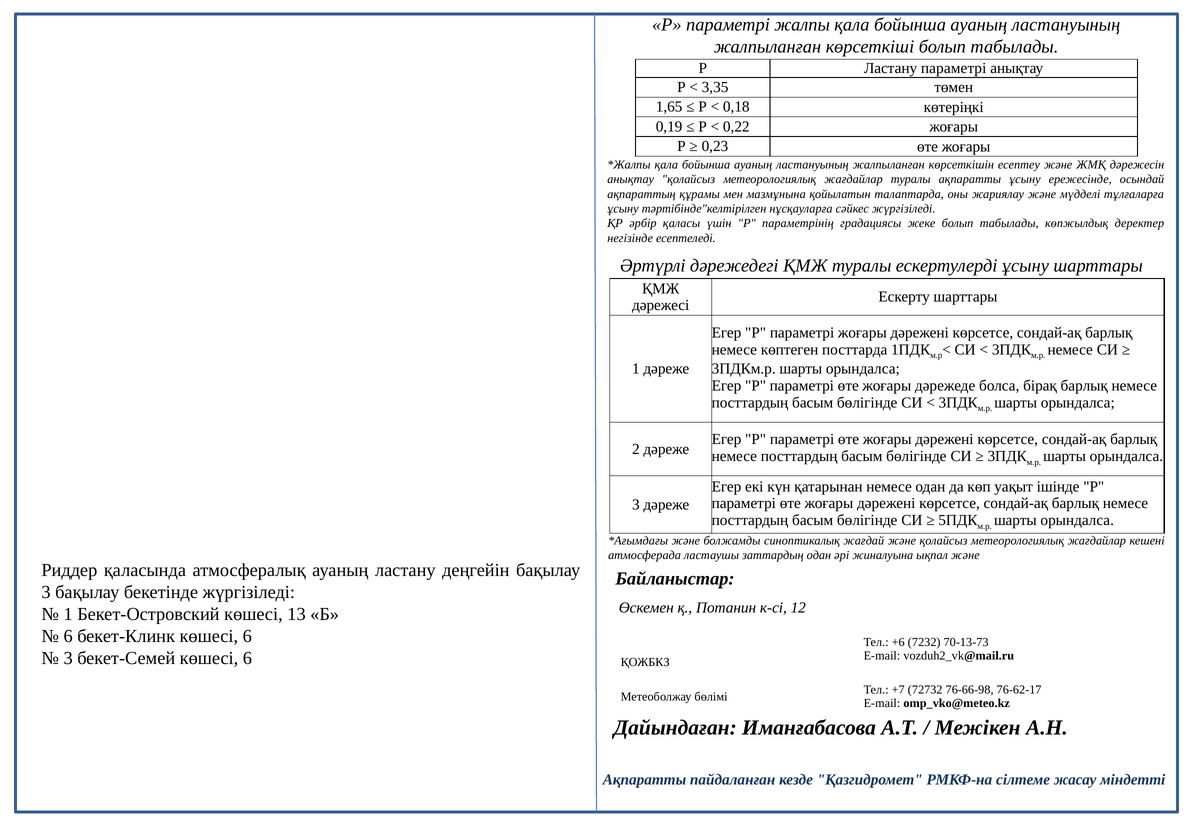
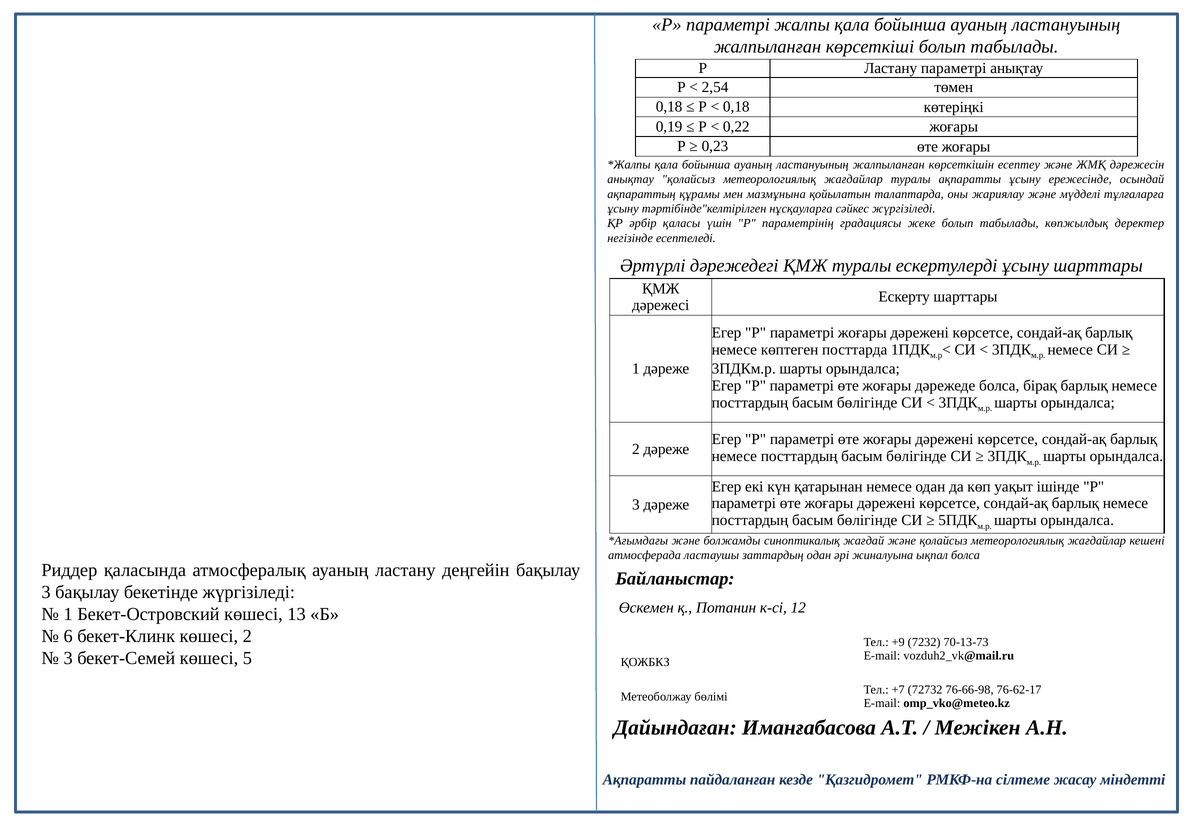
3,35: 3,35 -> 2,54 (715, 87)
1,65: 1,65 -> 0,18 (669, 107)
ықпал және: және -> болса (966, 555)
бекет-Клинк көшесі 6: 6 -> 2 (247, 636)
+6: +6 -> +9 (898, 642)
бекет-Семей көшесі 6: 6 -> 5 (247, 658)
